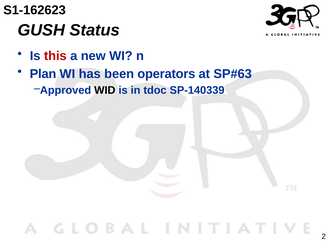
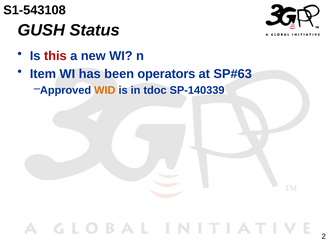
S1-162623: S1-162623 -> S1-543108 (35, 10)
Plan: Plan -> Item (43, 74)
WID colour: black -> orange (105, 90)
